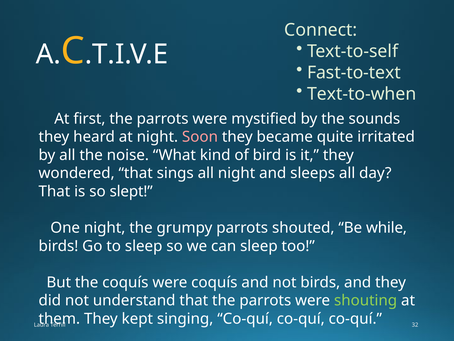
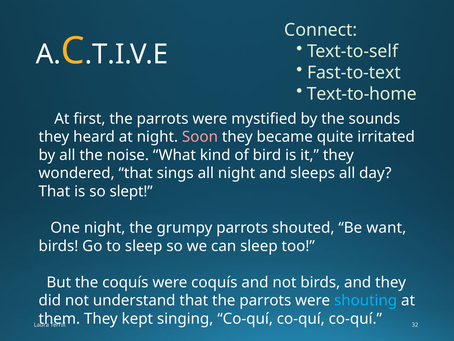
Text-to-when: Text-to-when -> Text-to-home (362, 94)
while: while -> want (386, 228)
shouting colour: light green -> light blue (366, 300)
